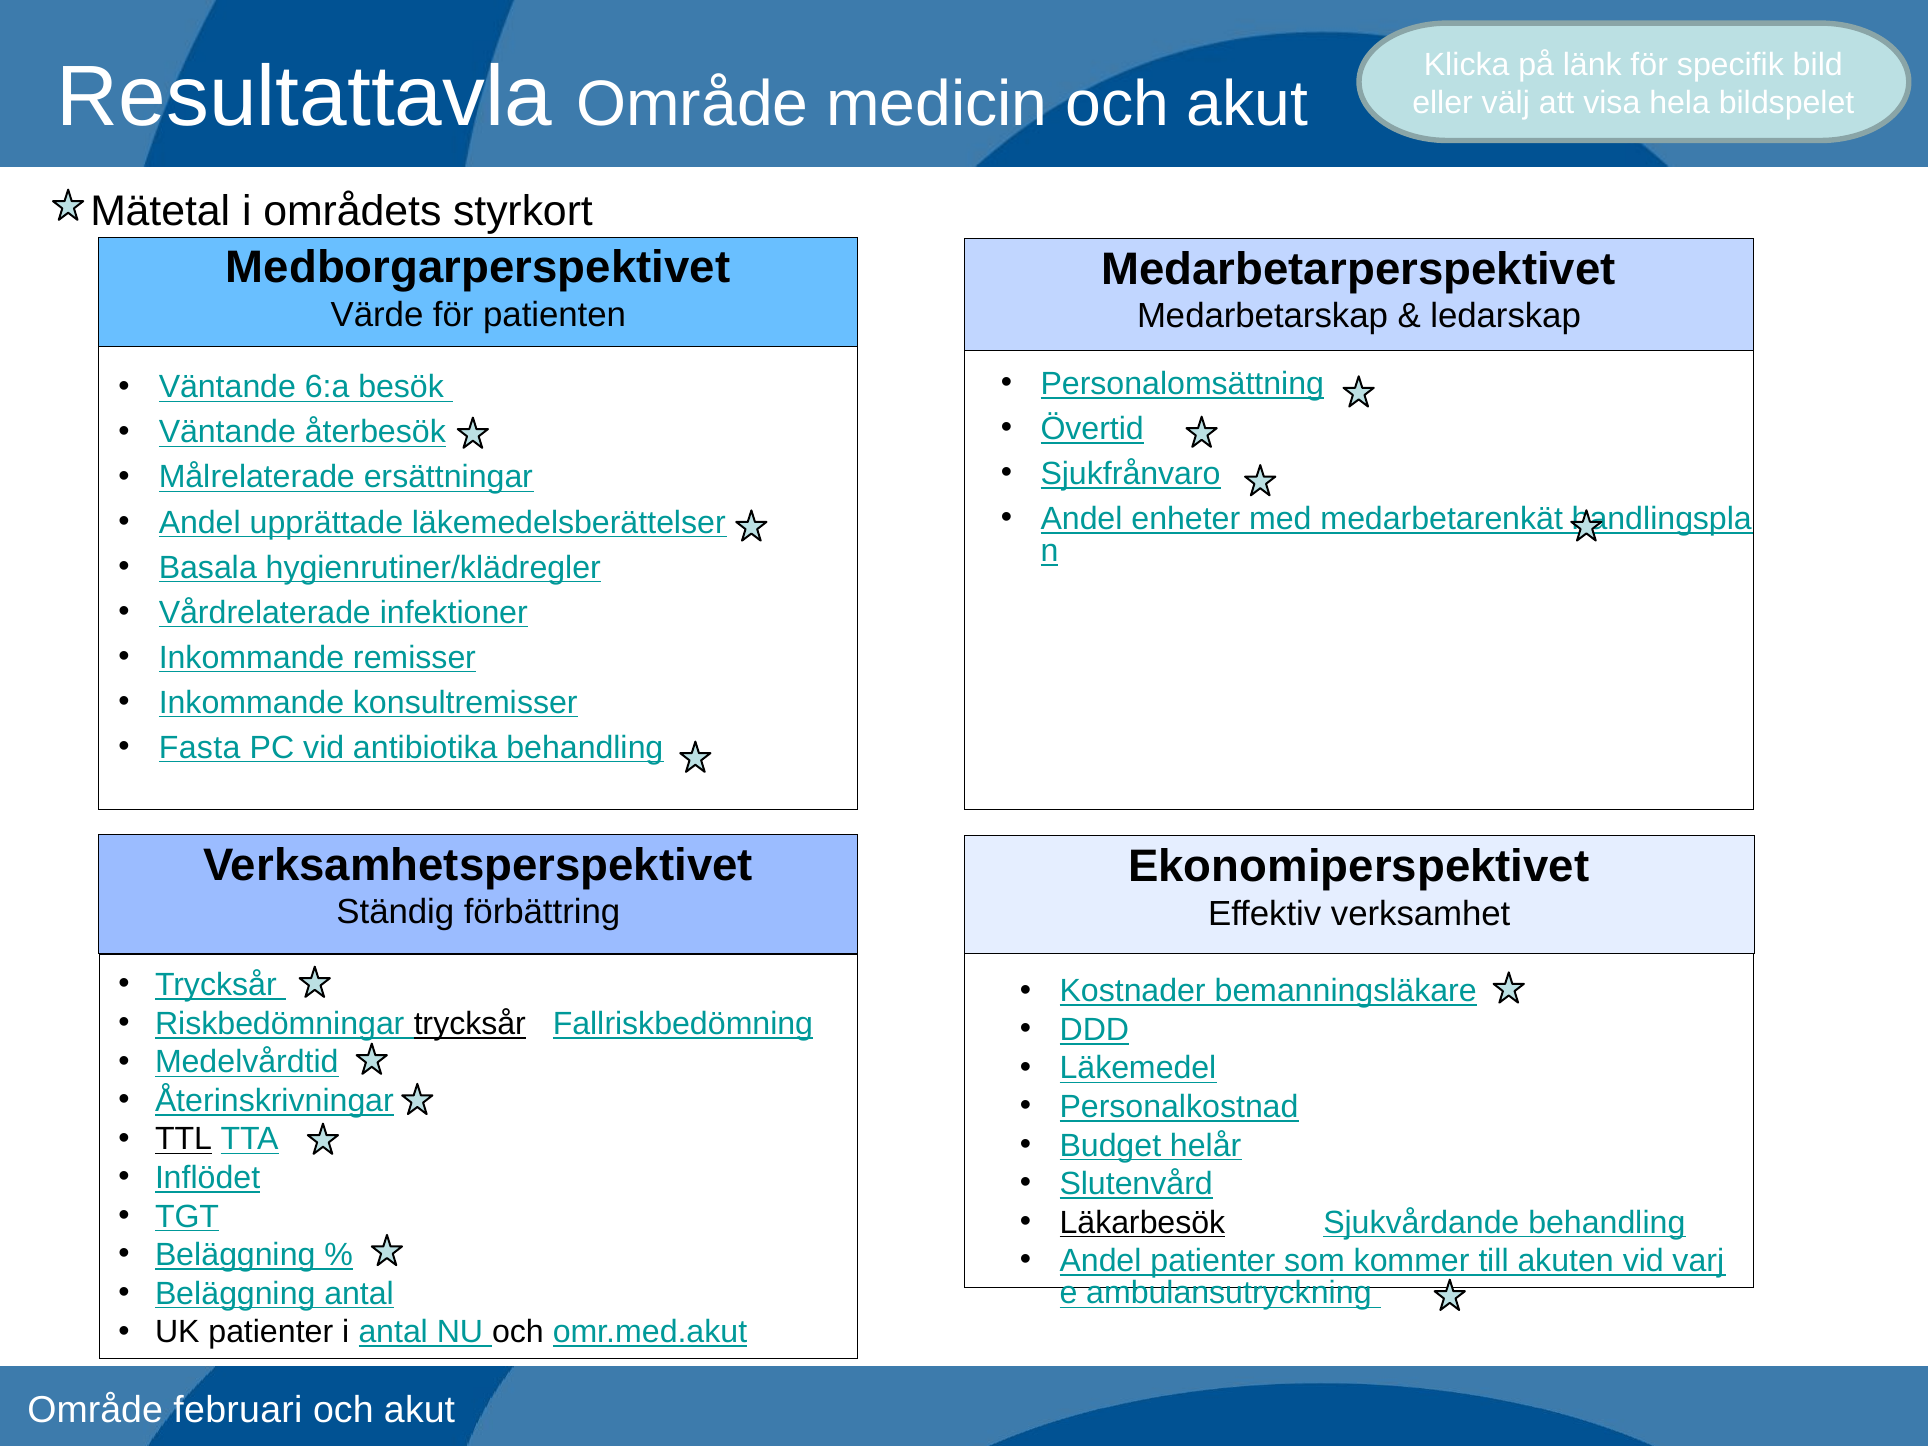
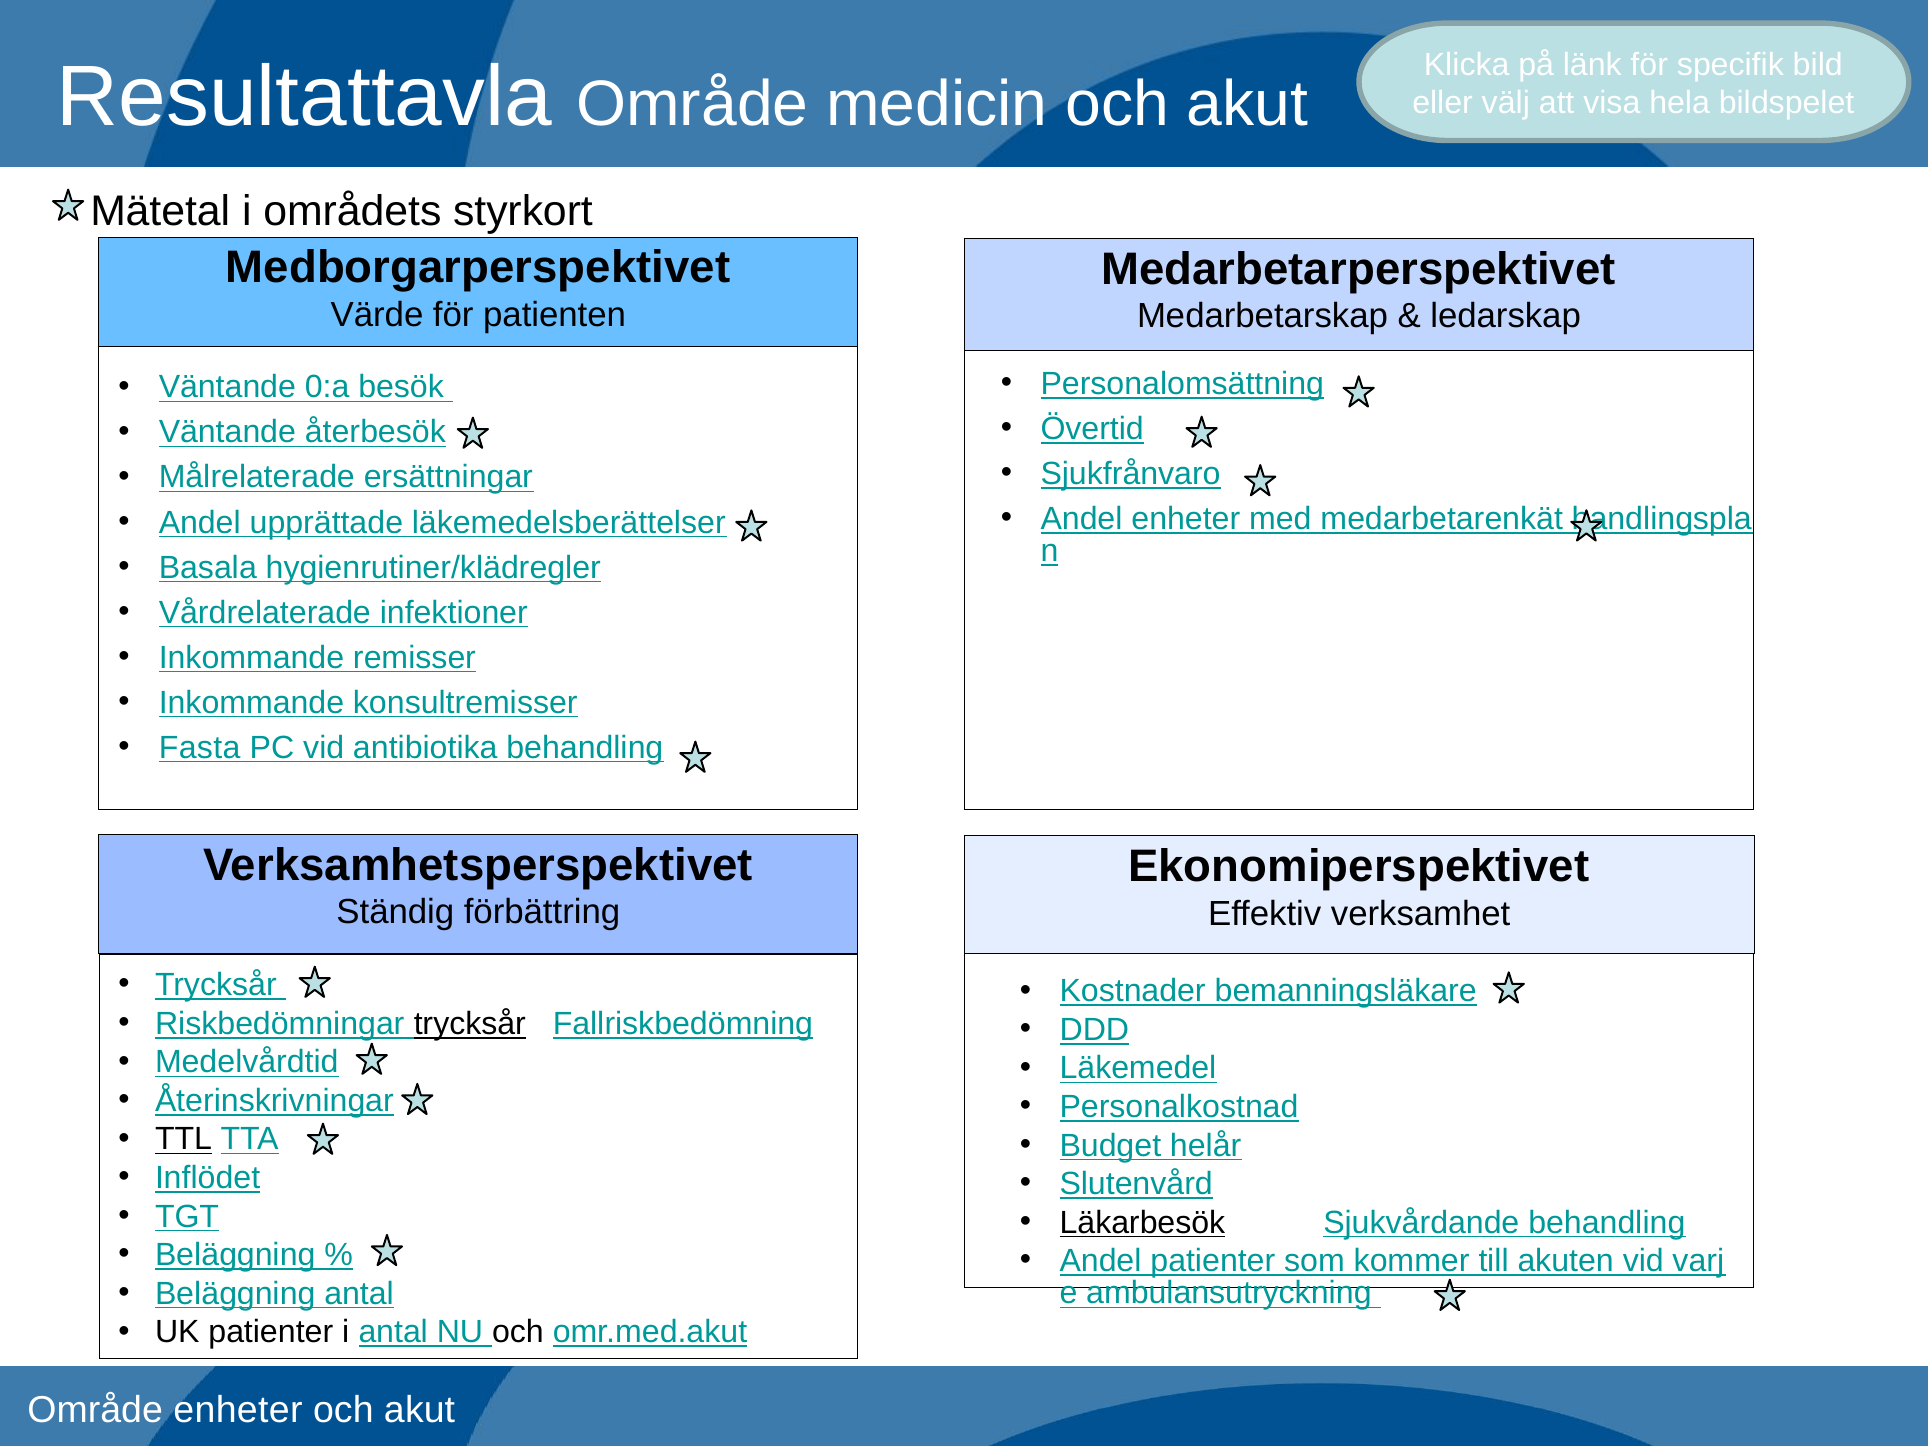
6:a: 6:a -> 0:a (327, 387)
Område februari: februari -> enheter (238, 1410)
